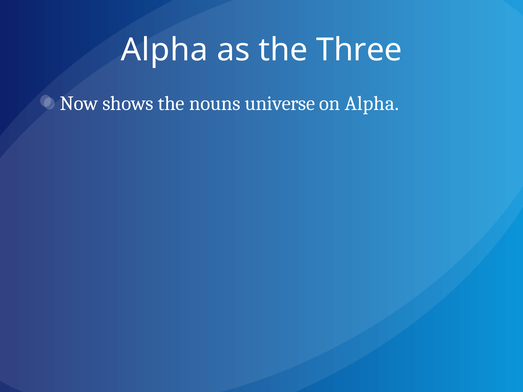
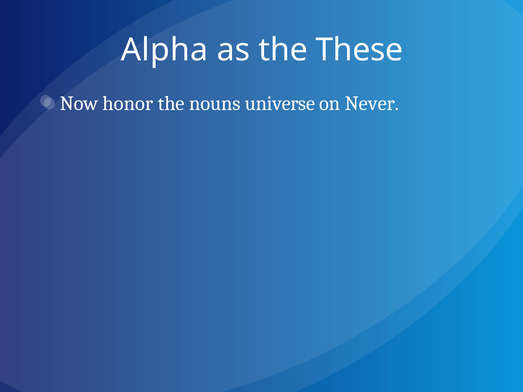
Three: Three -> These (359, 50)
shows: shows -> honor (128, 103)
on Alpha: Alpha -> Never (372, 103)
